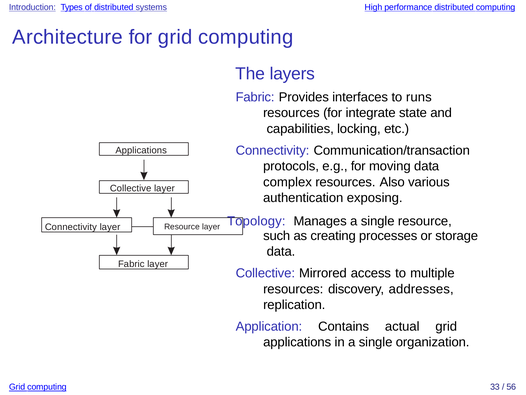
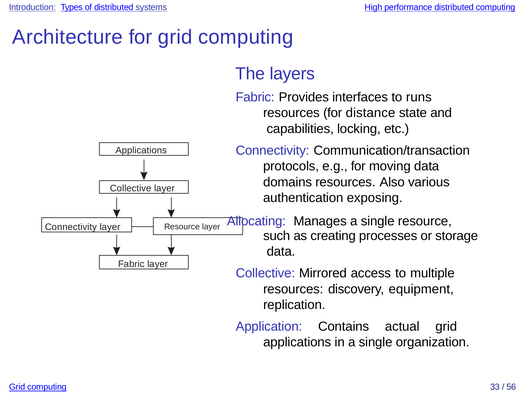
integrate: integrate -> distance (371, 113)
complex: complex -> domains (288, 182)
Topology: Topology -> Allocating (256, 221)
addresses: addresses -> equipment (421, 289)
